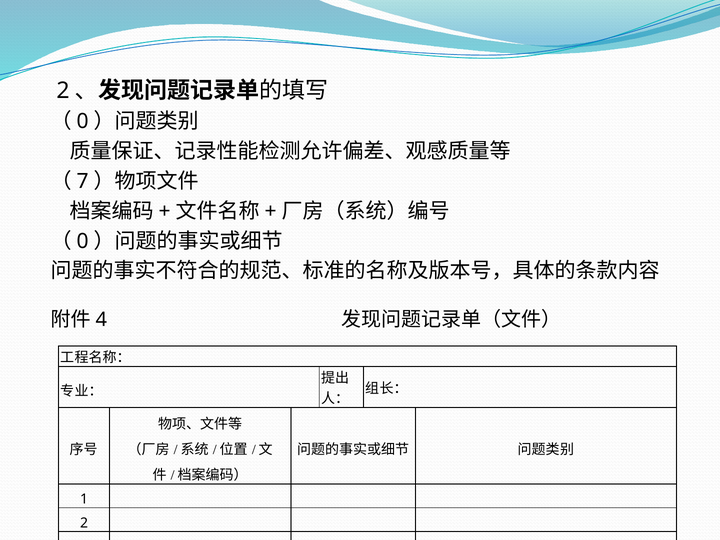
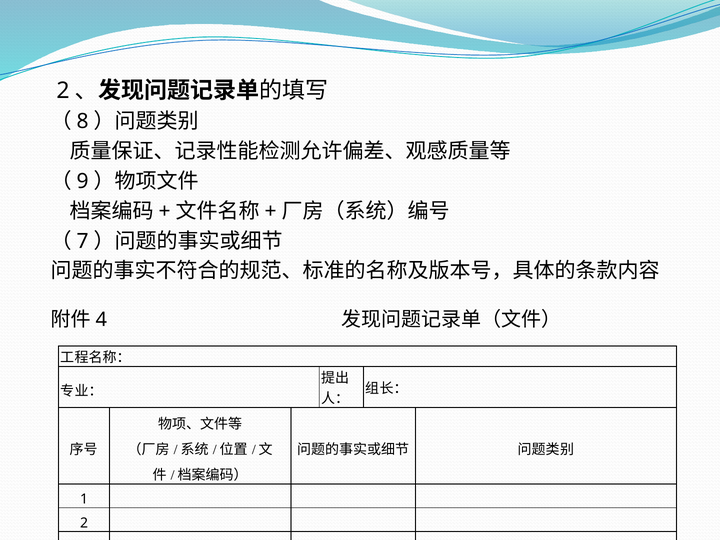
0: 0 -> 8 (83, 121)
7: 7 -> 9 (83, 181)
0: 0 -> 7 (83, 241)
